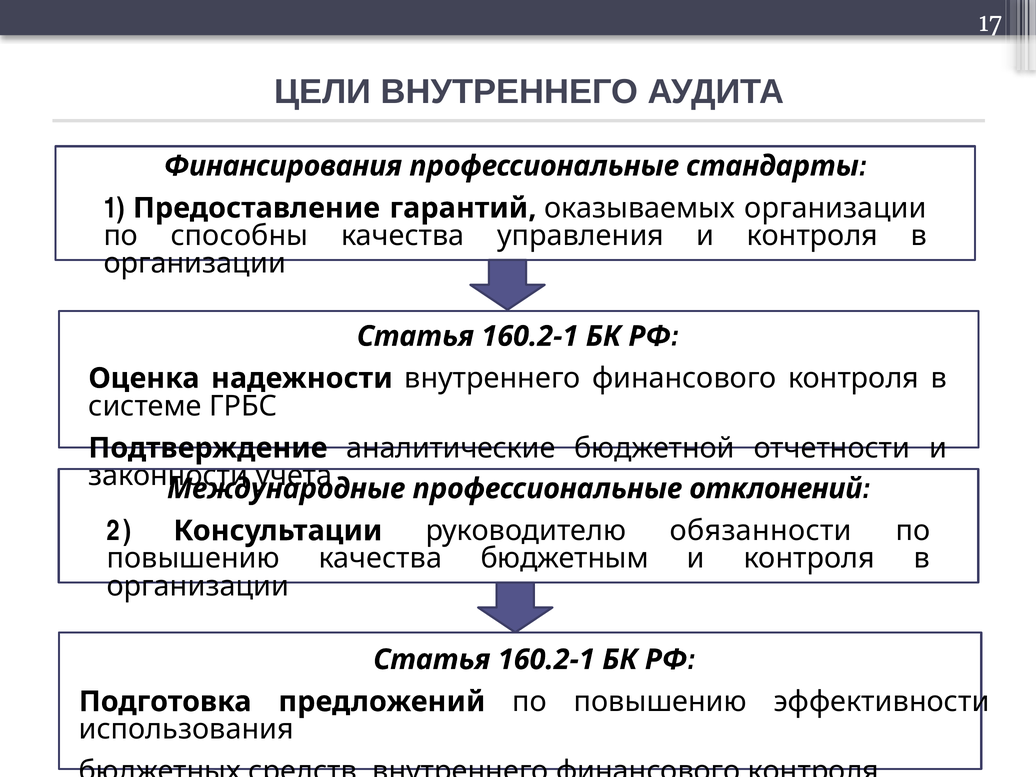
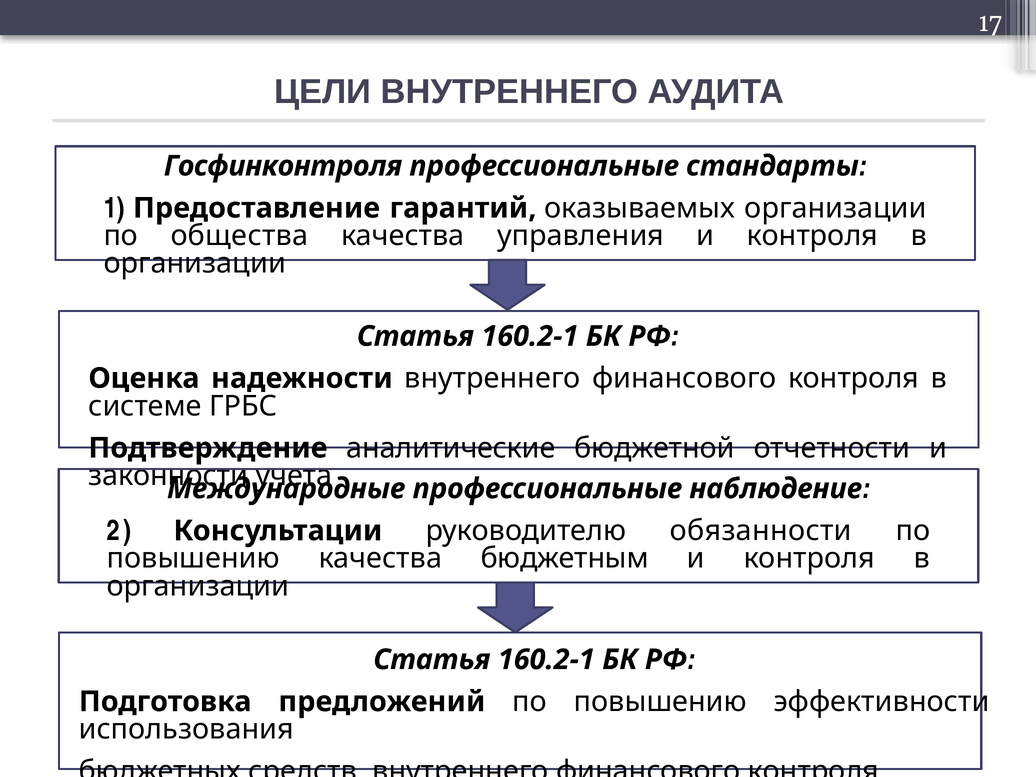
Финансирования: Финансирования -> Госфинконтроля (283, 166)
способны: способны -> общества (239, 236)
отклонений: отклонений -> наблюдение (776, 489)
